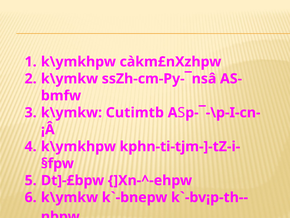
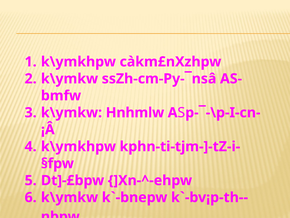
Cutimtb: Cutimtb -> Hnhmlw (135, 112)
